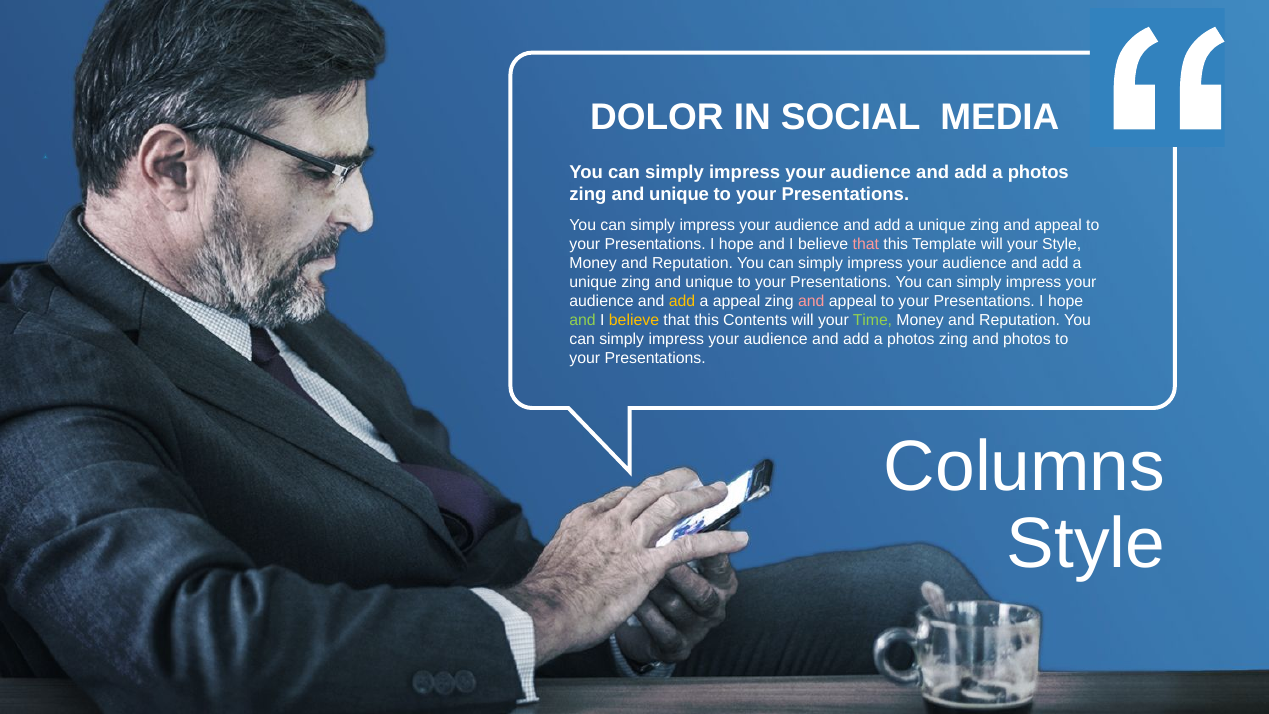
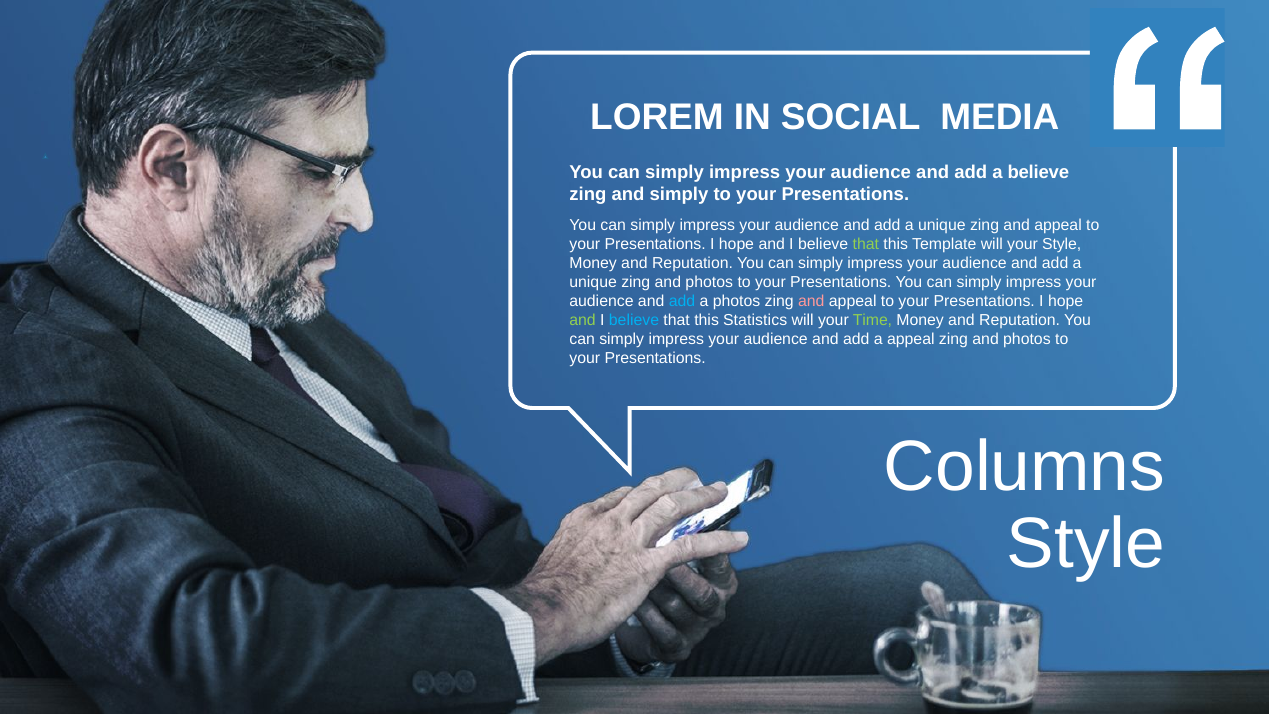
DOLOR: DOLOR -> LOREM (657, 117)
photos: photos -> believe (1038, 172)
unique: unique -> simply (679, 195)
that colour: pink -> light green (866, 244)
unique zing and unique: unique -> photos (709, 283)
add colour: yellow -> light blue (682, 302)
a appeal: appeal -> photos (737, 302)
believe colour: yellow -> light blue (634, 321)
Contents: Contents -> Statistics (755, 321)
photos: photos -> appeal (911, 340)
